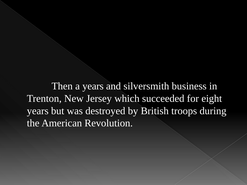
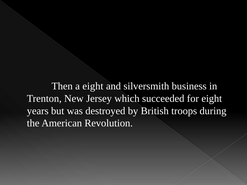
a years: years -> eight (93, 86)
